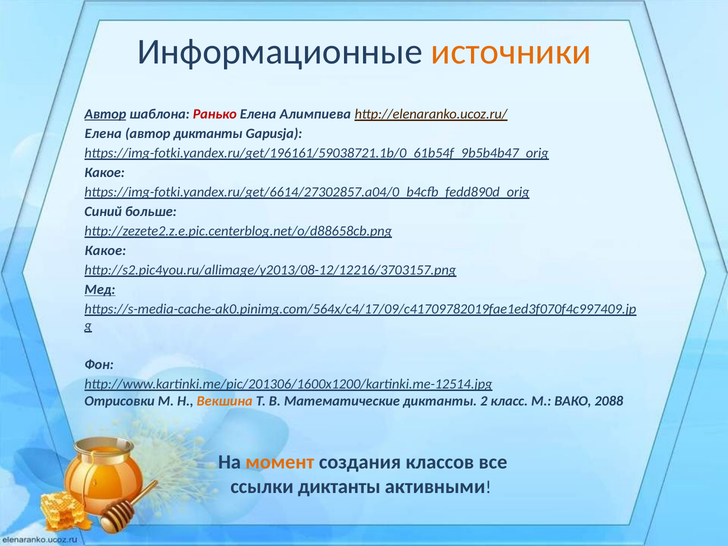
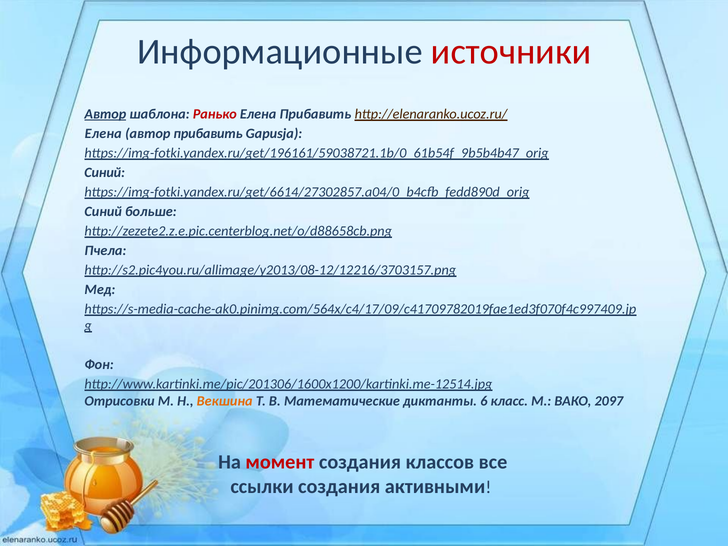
источники colour: orange -> red (511, 52)
Елена Алимпиева: Алимпиева -> Прибавить (315, 114)
автор диктанты: диктанты -> прибавить (208, 134)
Какое: Какое -> Синий (105, 173)
Какое: Какое -> Пчела (105, 251)
Мед underline: present -> none (100, 290)
2: 2 -> 6 (484, 401)
2088: 2088 -> 2097 (609, 401)
момент colour: orange -> red (280, 462)
ссылки диктанты: диктанты -> создания (339, 486)
